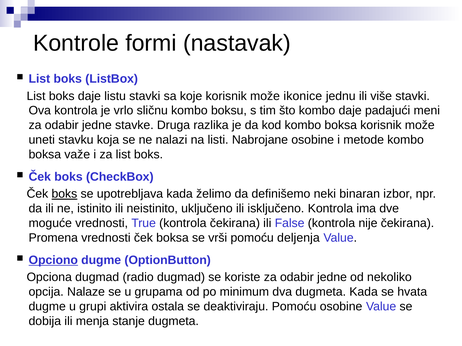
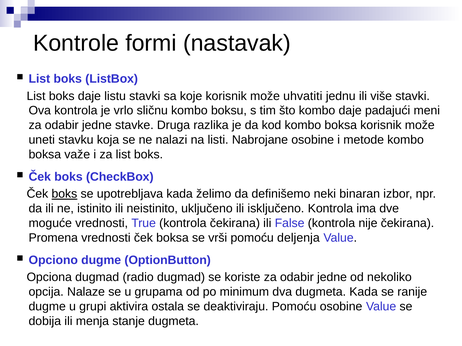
ikonice: ikonice -> uhvatiti (303, 96)
Opciono underline: present -> none (53, 260)
hvata: hvata -> ranije (412, 292)
